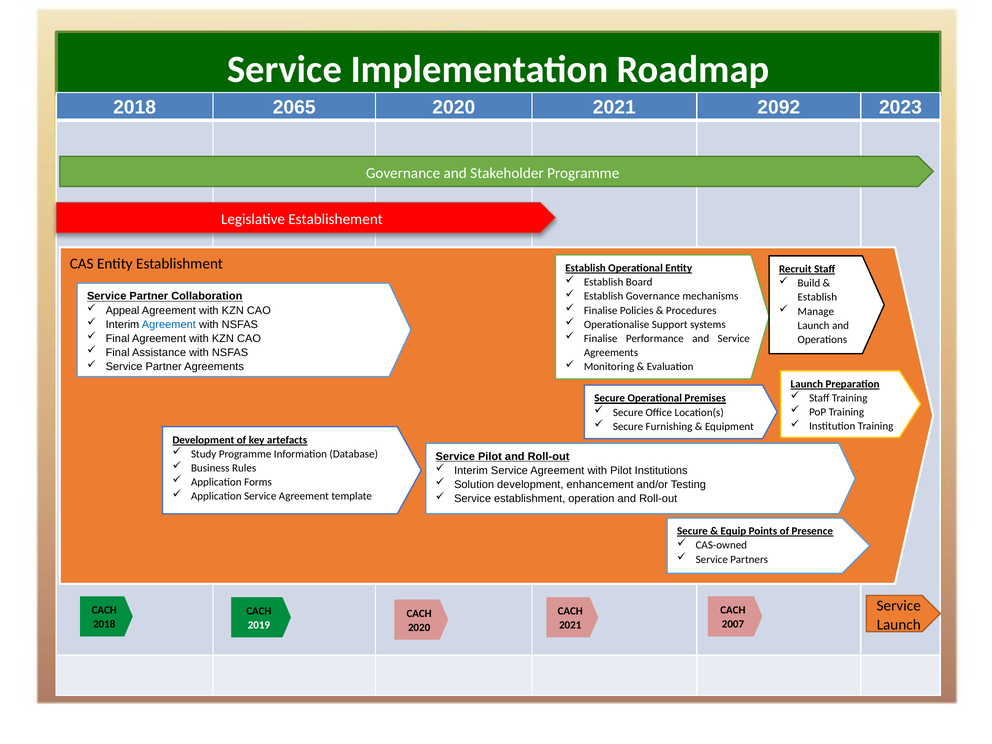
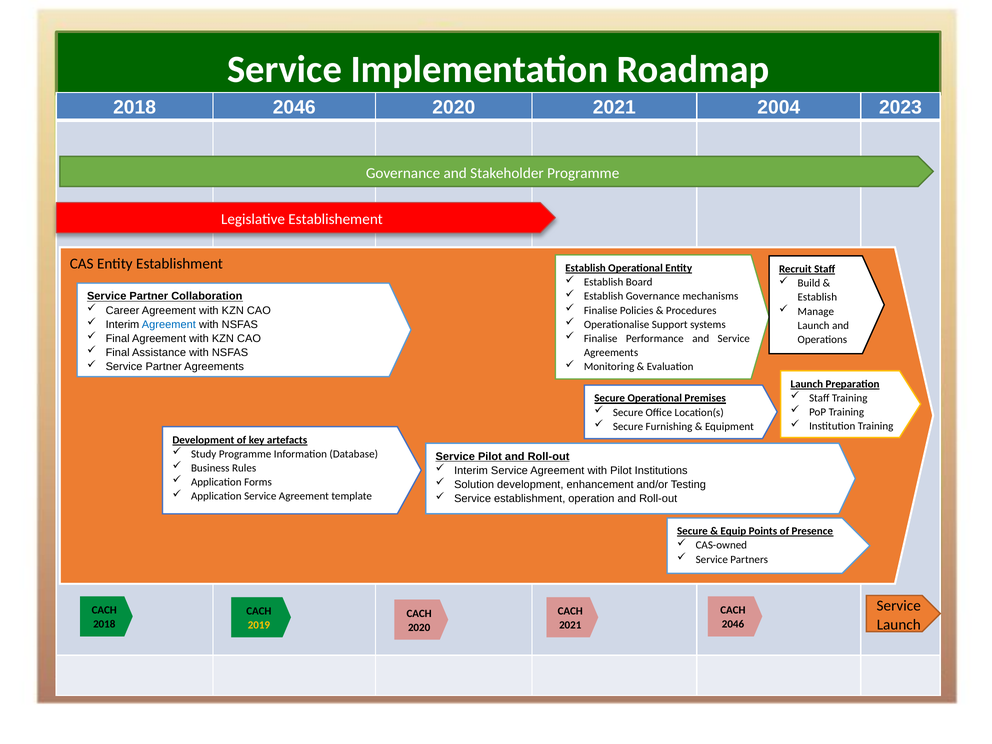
2018 2065: 2065 -> 2046 (294, 107)
2092: 2092 -> 2004 (779, 107)
Appeal: Appeal -> Career (122, 310)
2007: 2007 -> 2046 (733, 624)
2019 colour: white -> yellow (259, 625)
